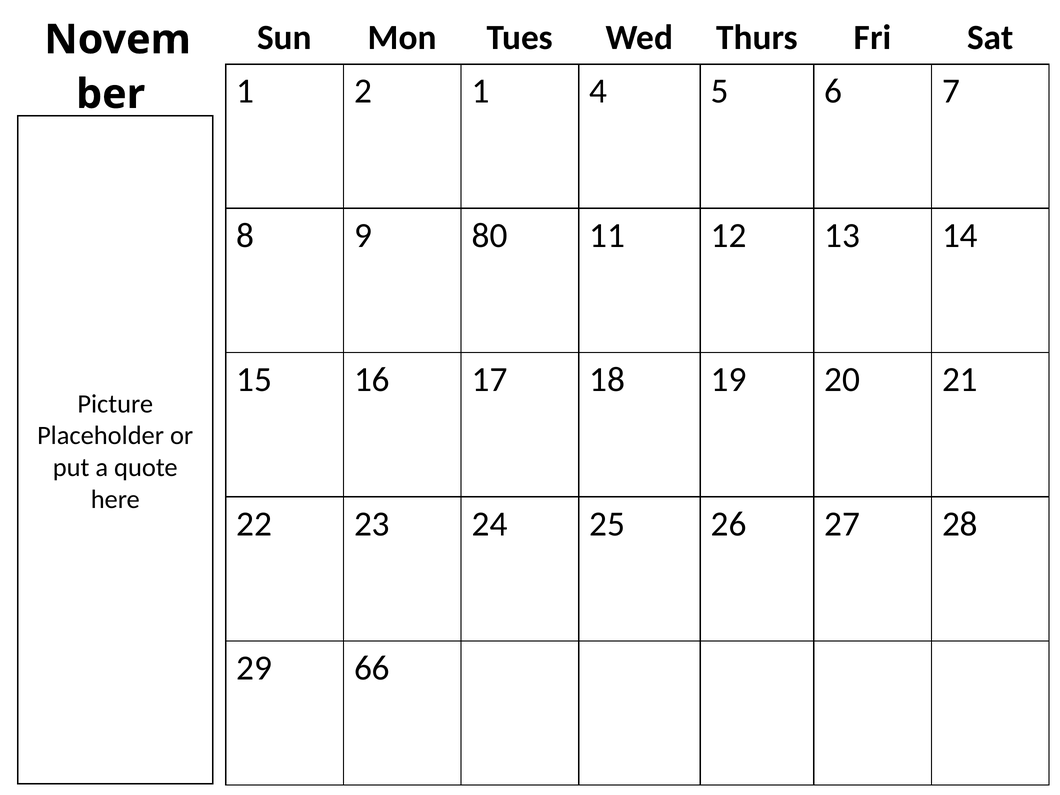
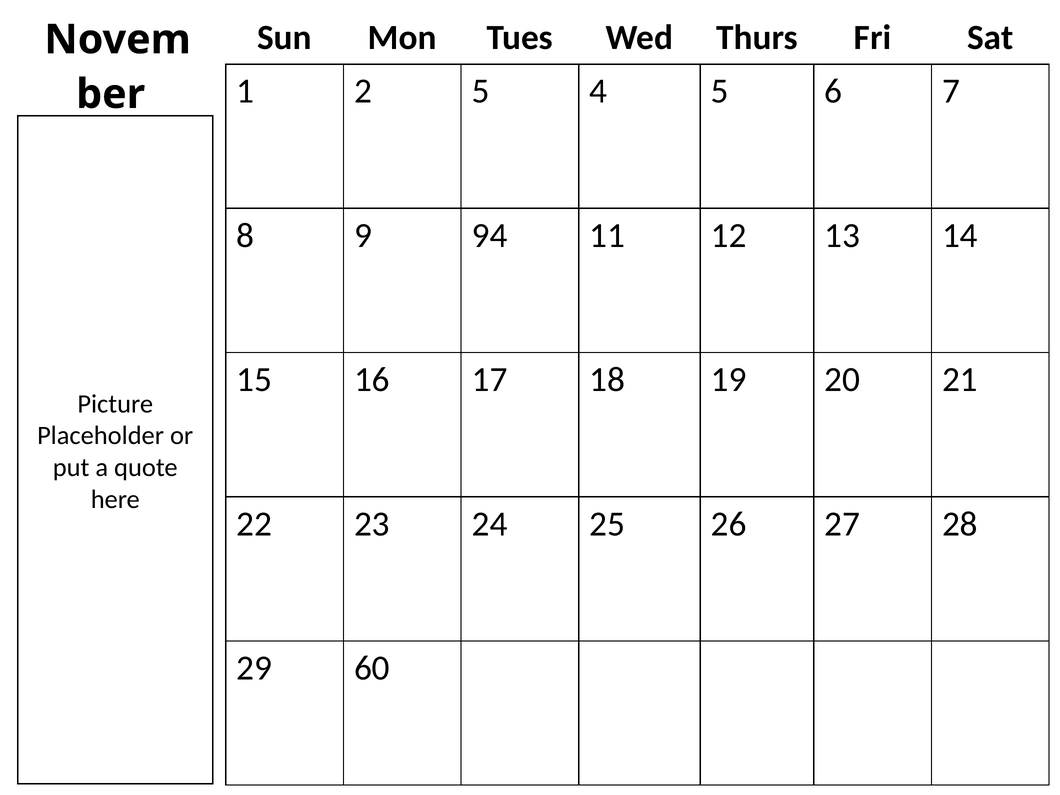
2 1: 1 -> 5 (481, 91)
80: 80 -> 94 (490, 236)
66: 66 -> 60 (372, 668)
